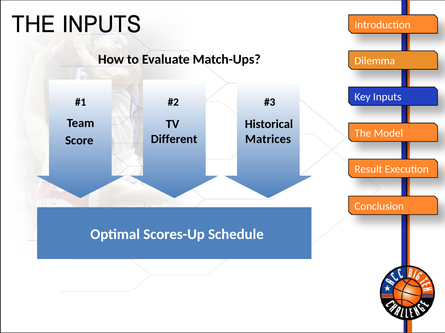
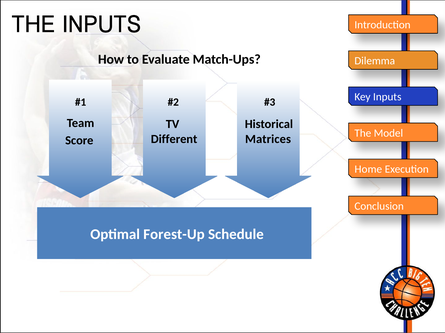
Result: Result -> Home (368, 169)
Scores-Up: Scores-Up -> Forest-Up (174, 235)
